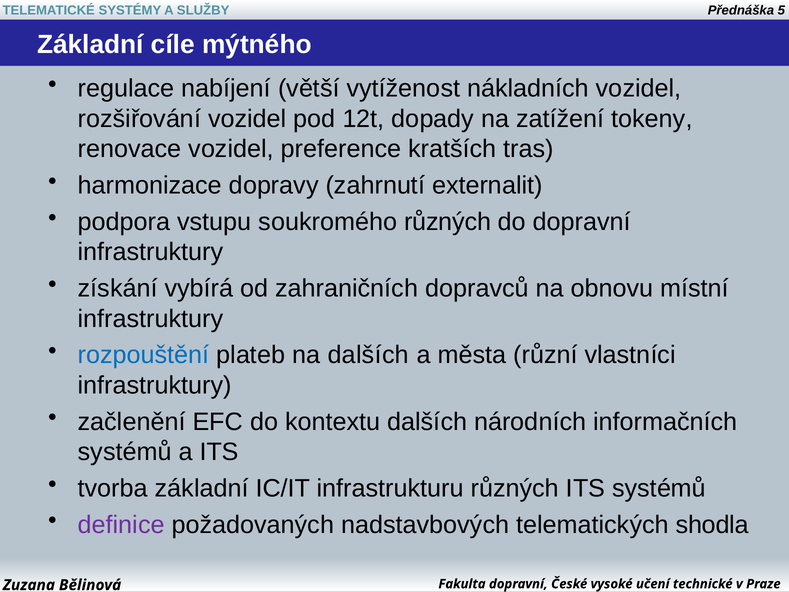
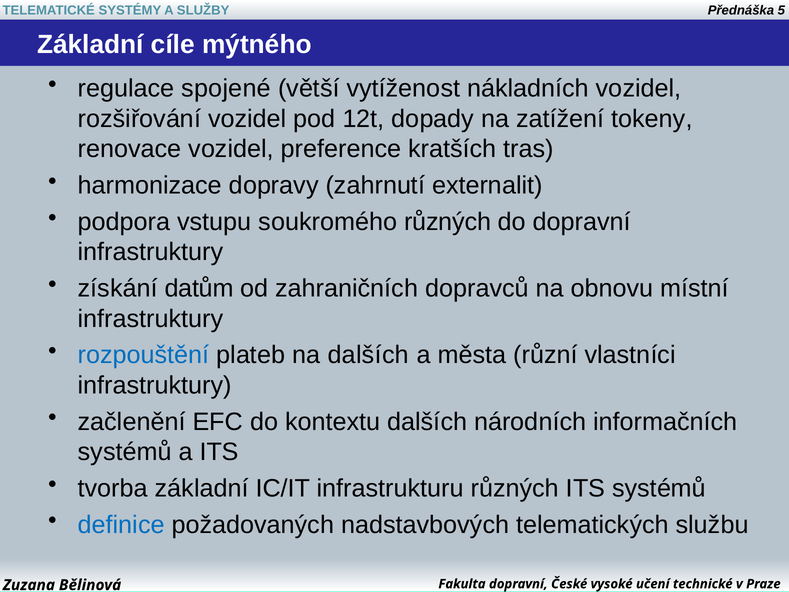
nabíjení: nabíjení -> spojené (226, 89)
vybírá: vybírá -> datům (199, 288)
definice colour: purple -> blue (121, 525)
shodla: shodla -> službu (712, 525)
